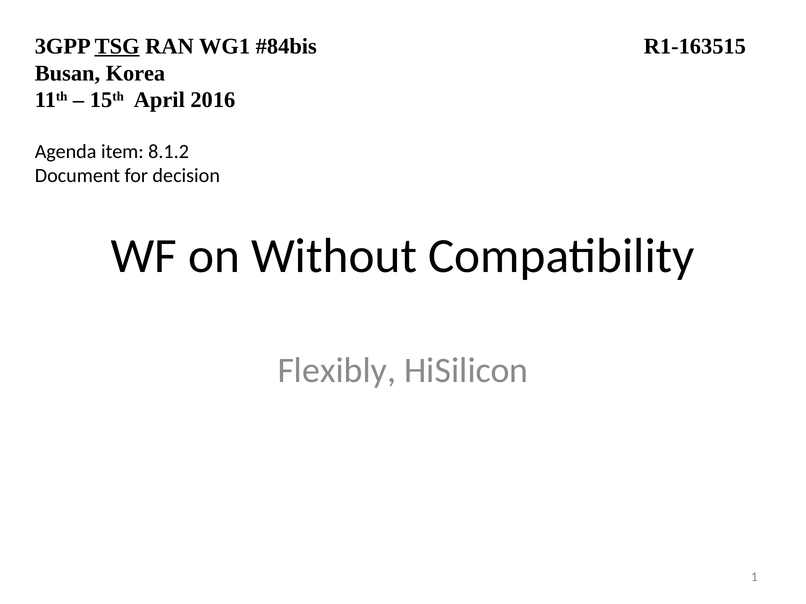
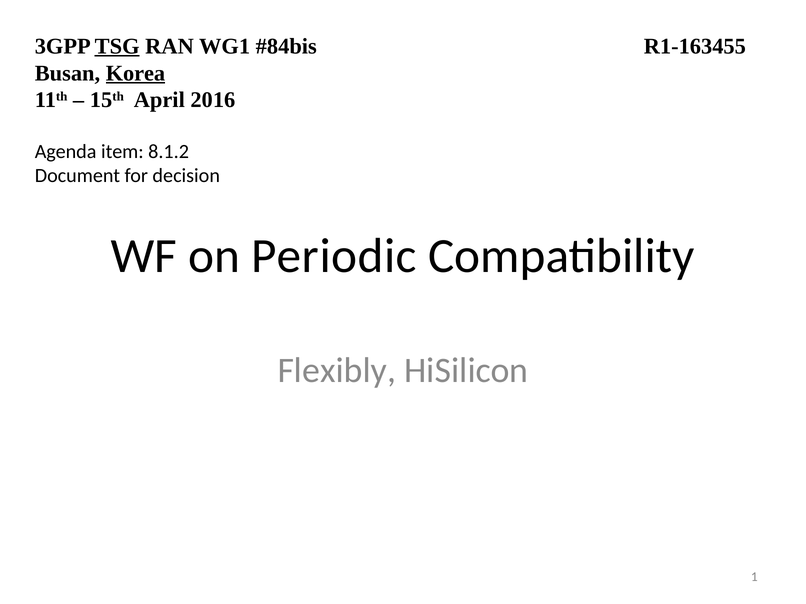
R1-163515: R1-163515 -> R1-163455 (695, 46)
Korea underline: none -> present (135, 73)
Without: Without -> Periodic (334, 256)
